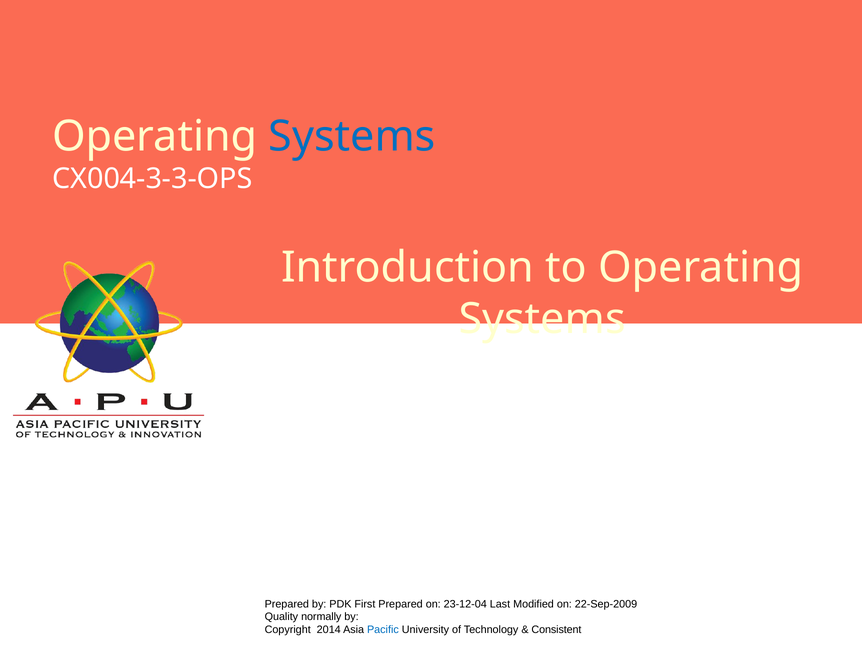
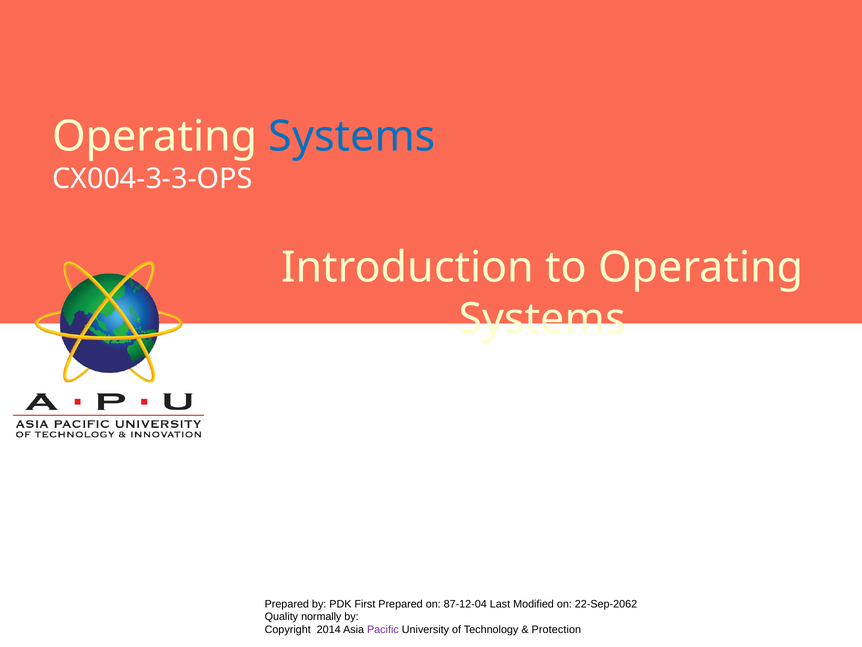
23-12-04: 23-12-04 -> 87-12-04 (465, 603)
22-Sep-2009: 22-Sep-2009 -> 22-Sep-2062 (606, 603)
Pacific colour: blue -> purple (383, 629)
Consistent: Consistent -> Protection (556, 629)
